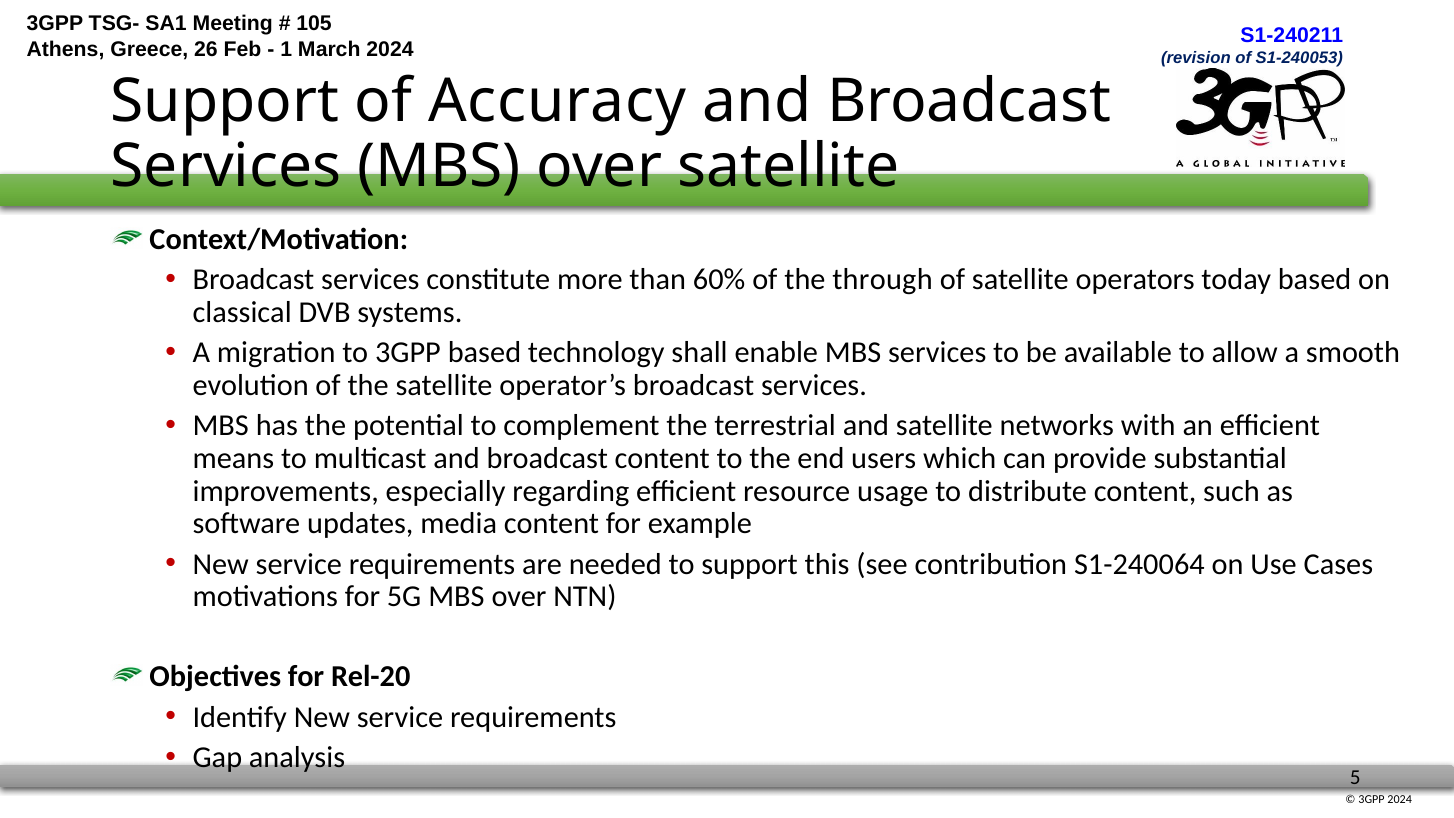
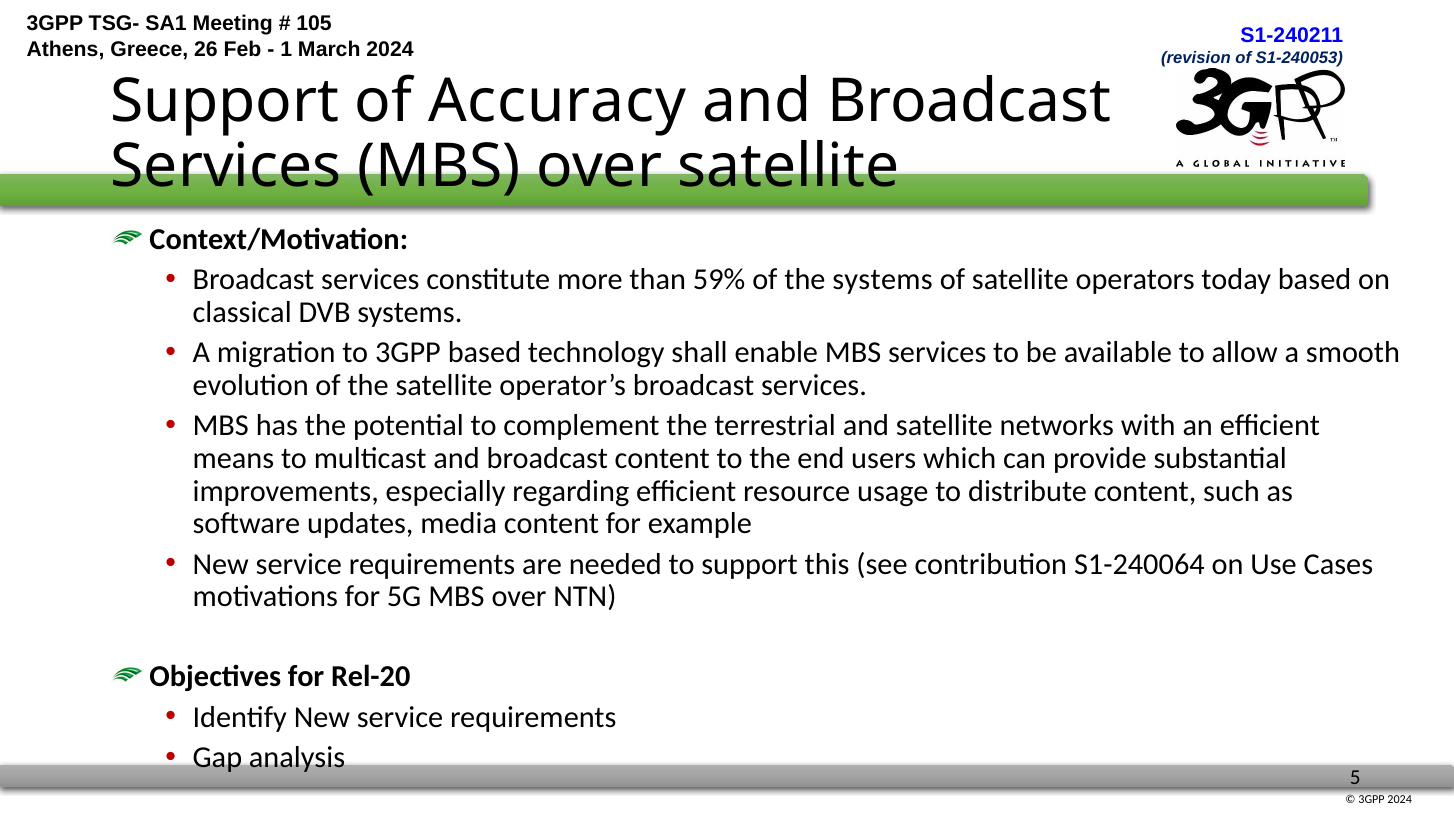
60%: 60% -> 59% (719, 280)
the through: through -> systems (883, 280)
